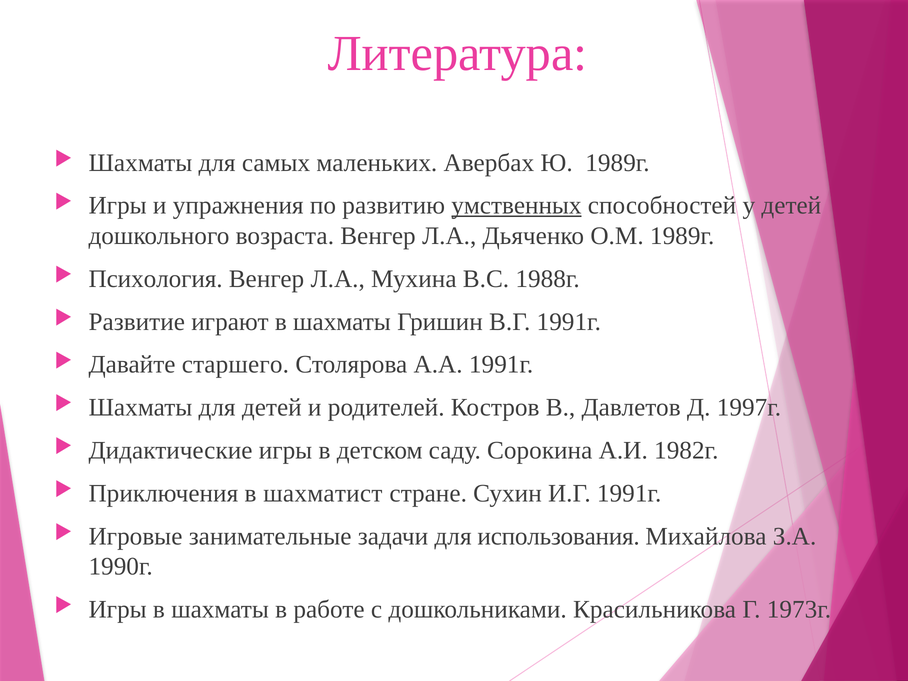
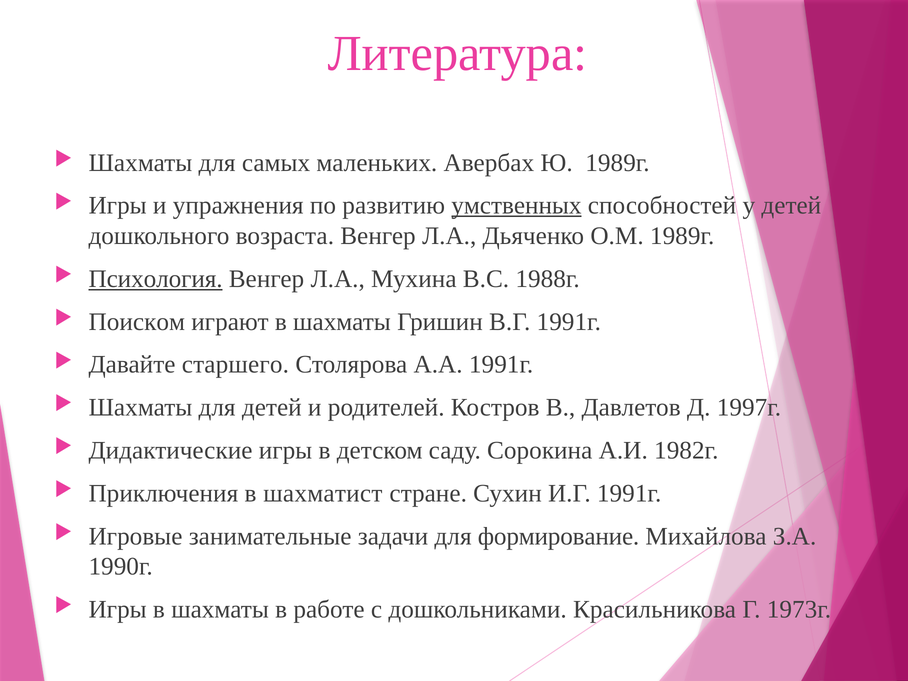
Психология underline: none -> present (156, 279)
Развитие: Развитие -> Поиском (137, 322)
использования: использования -> формирование (559, 536)
